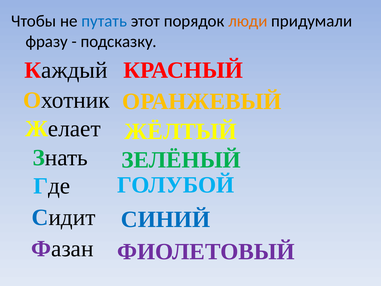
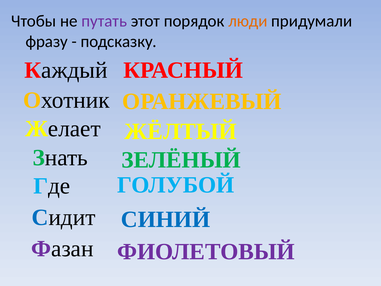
путать colour: blue -> purple (104, 21)
